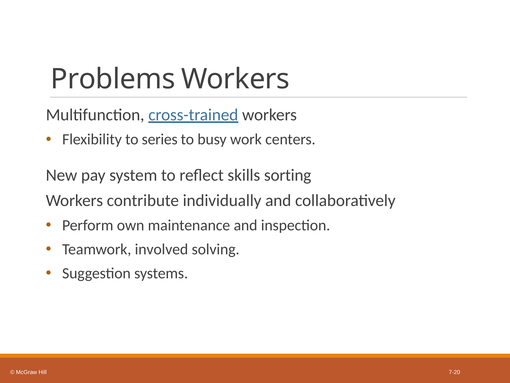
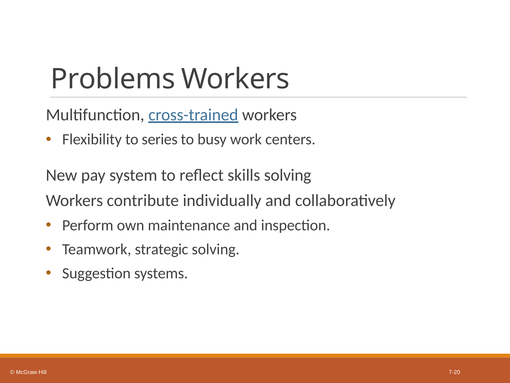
skills sorting: sorting -> solving (288, 175)
involved: involved -> strategic (162, 249)
